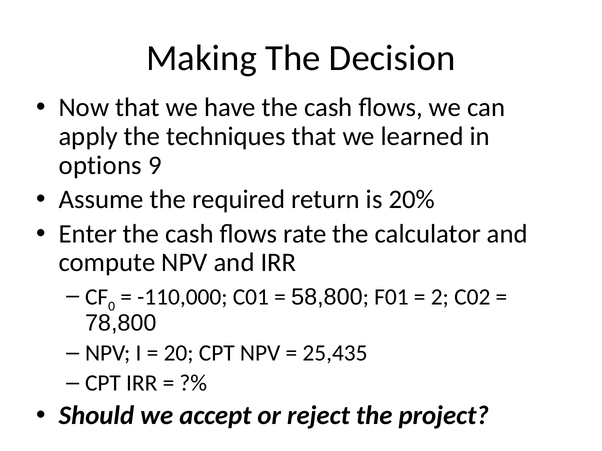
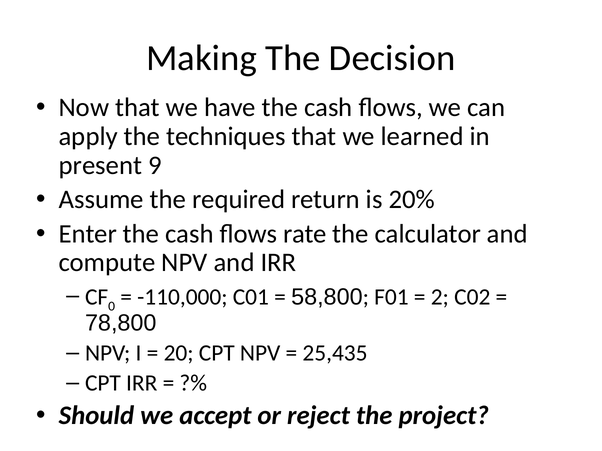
options: options -> present (100, 165)
